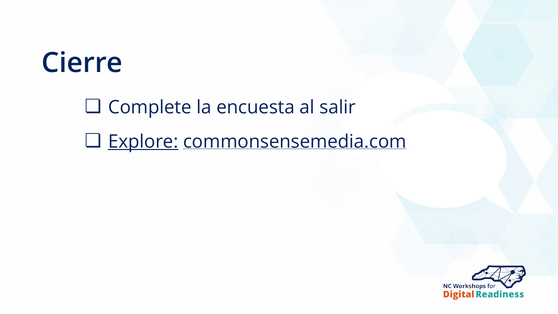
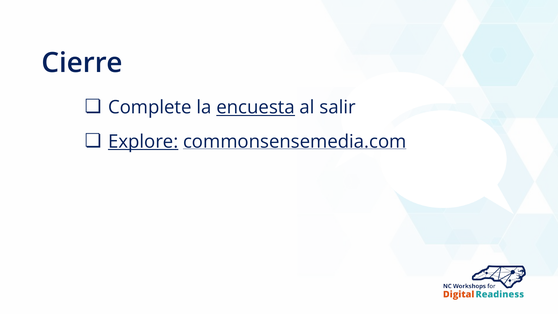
encuesta underline: none -> present (256, 107)
